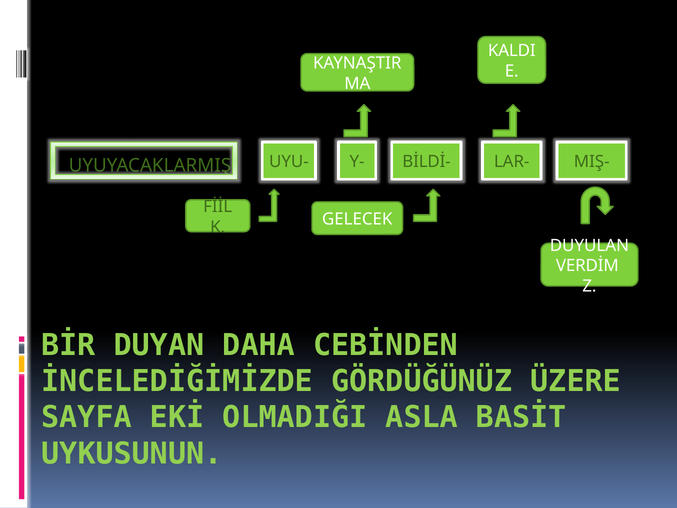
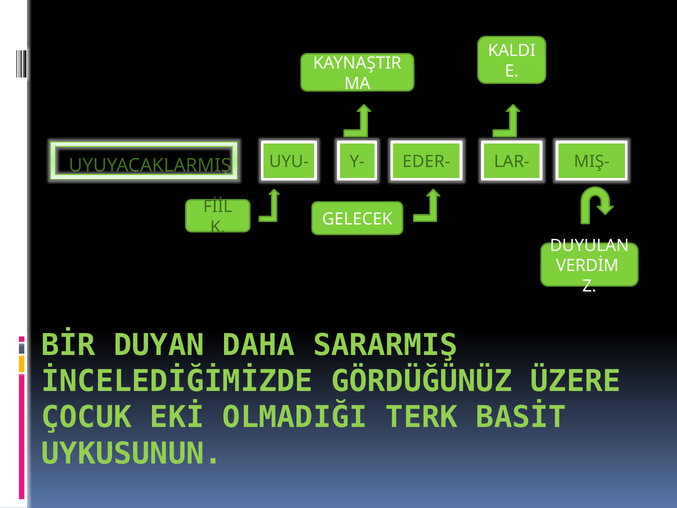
BİLDİ-: BİLDİ- -> EDER- (426, 162)
CEBİNDEN: CEBİNDEN -> SARARMIŞ (385, 345)
SAYFA: SAYFA -> ÇOCUK (87, 417)
ASLA: ASLA -> TERK (422, 417)
